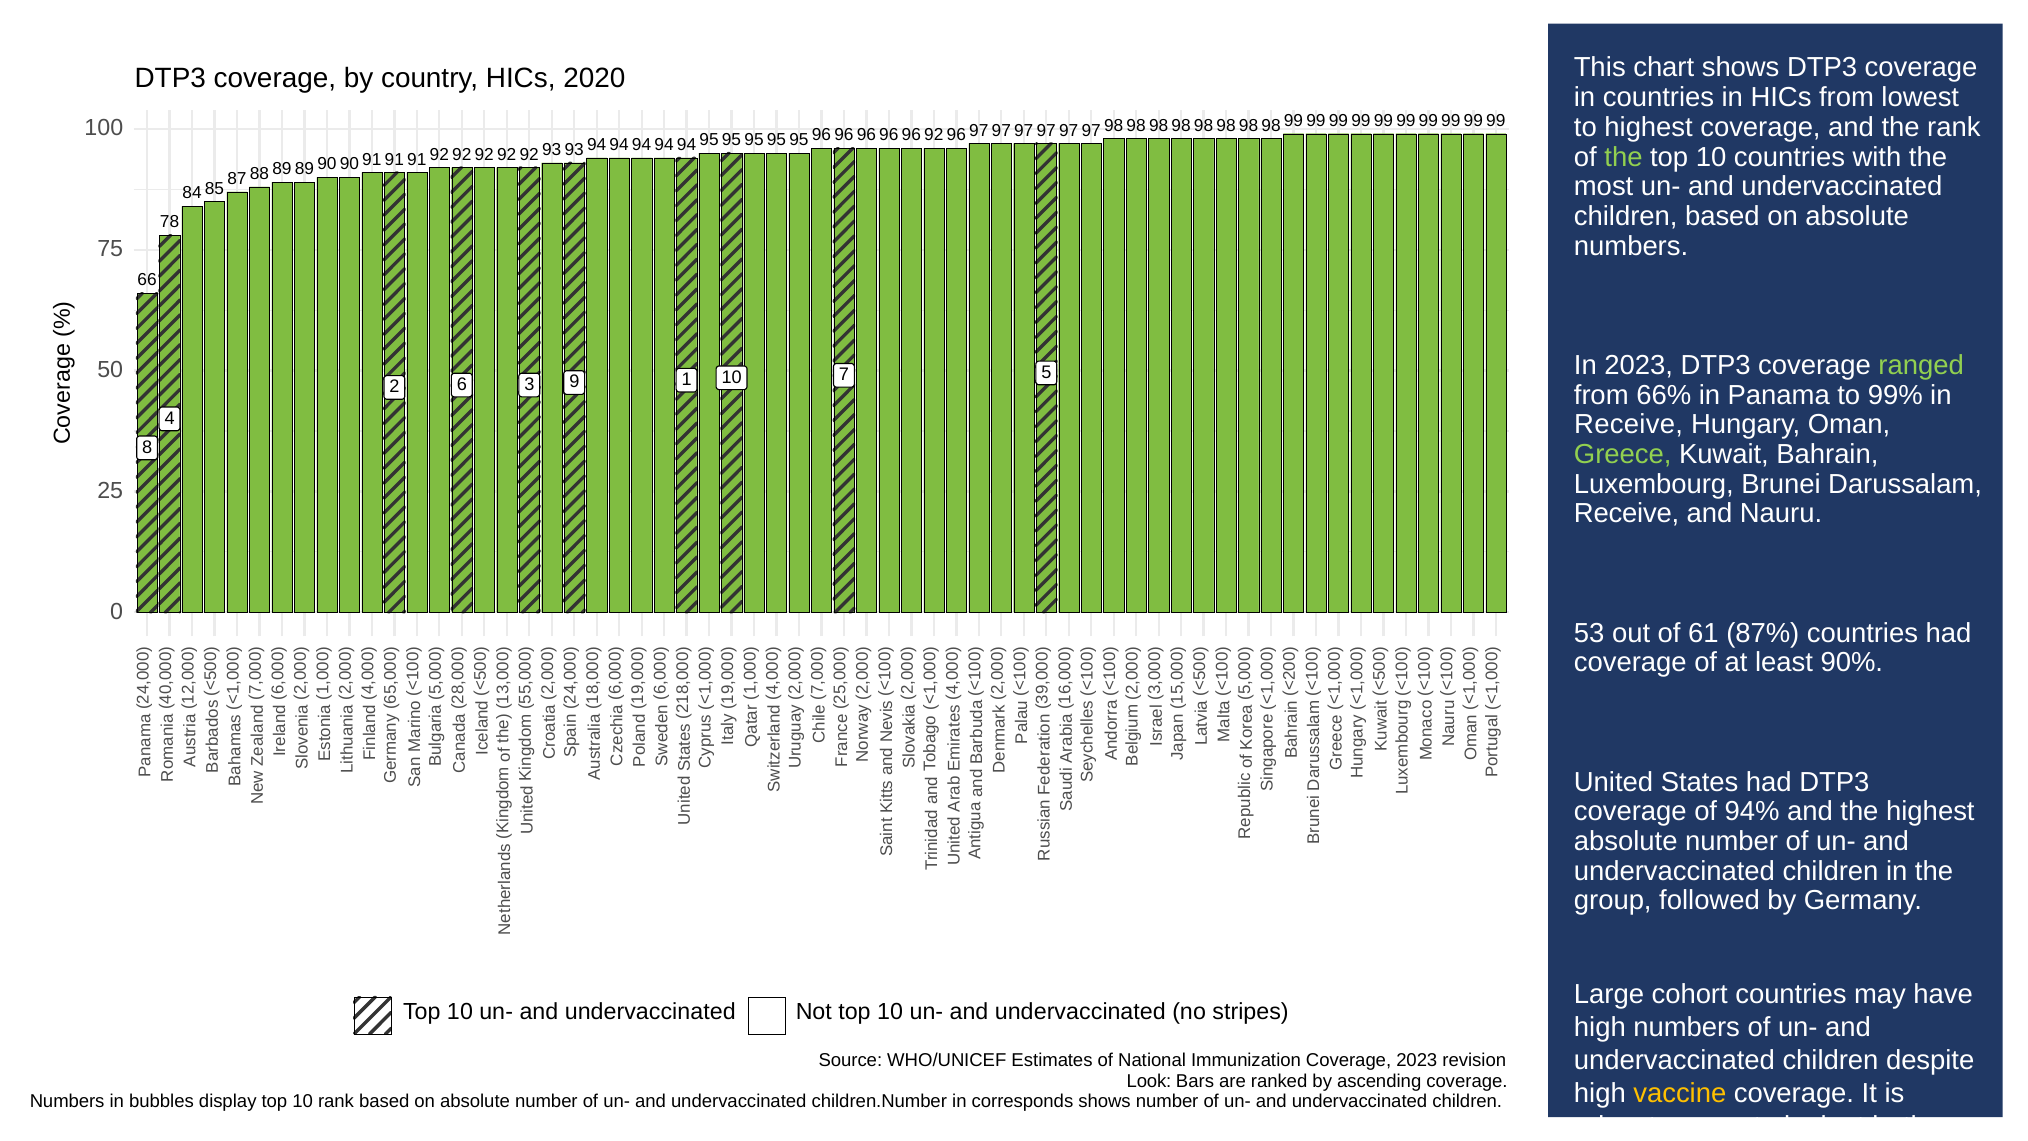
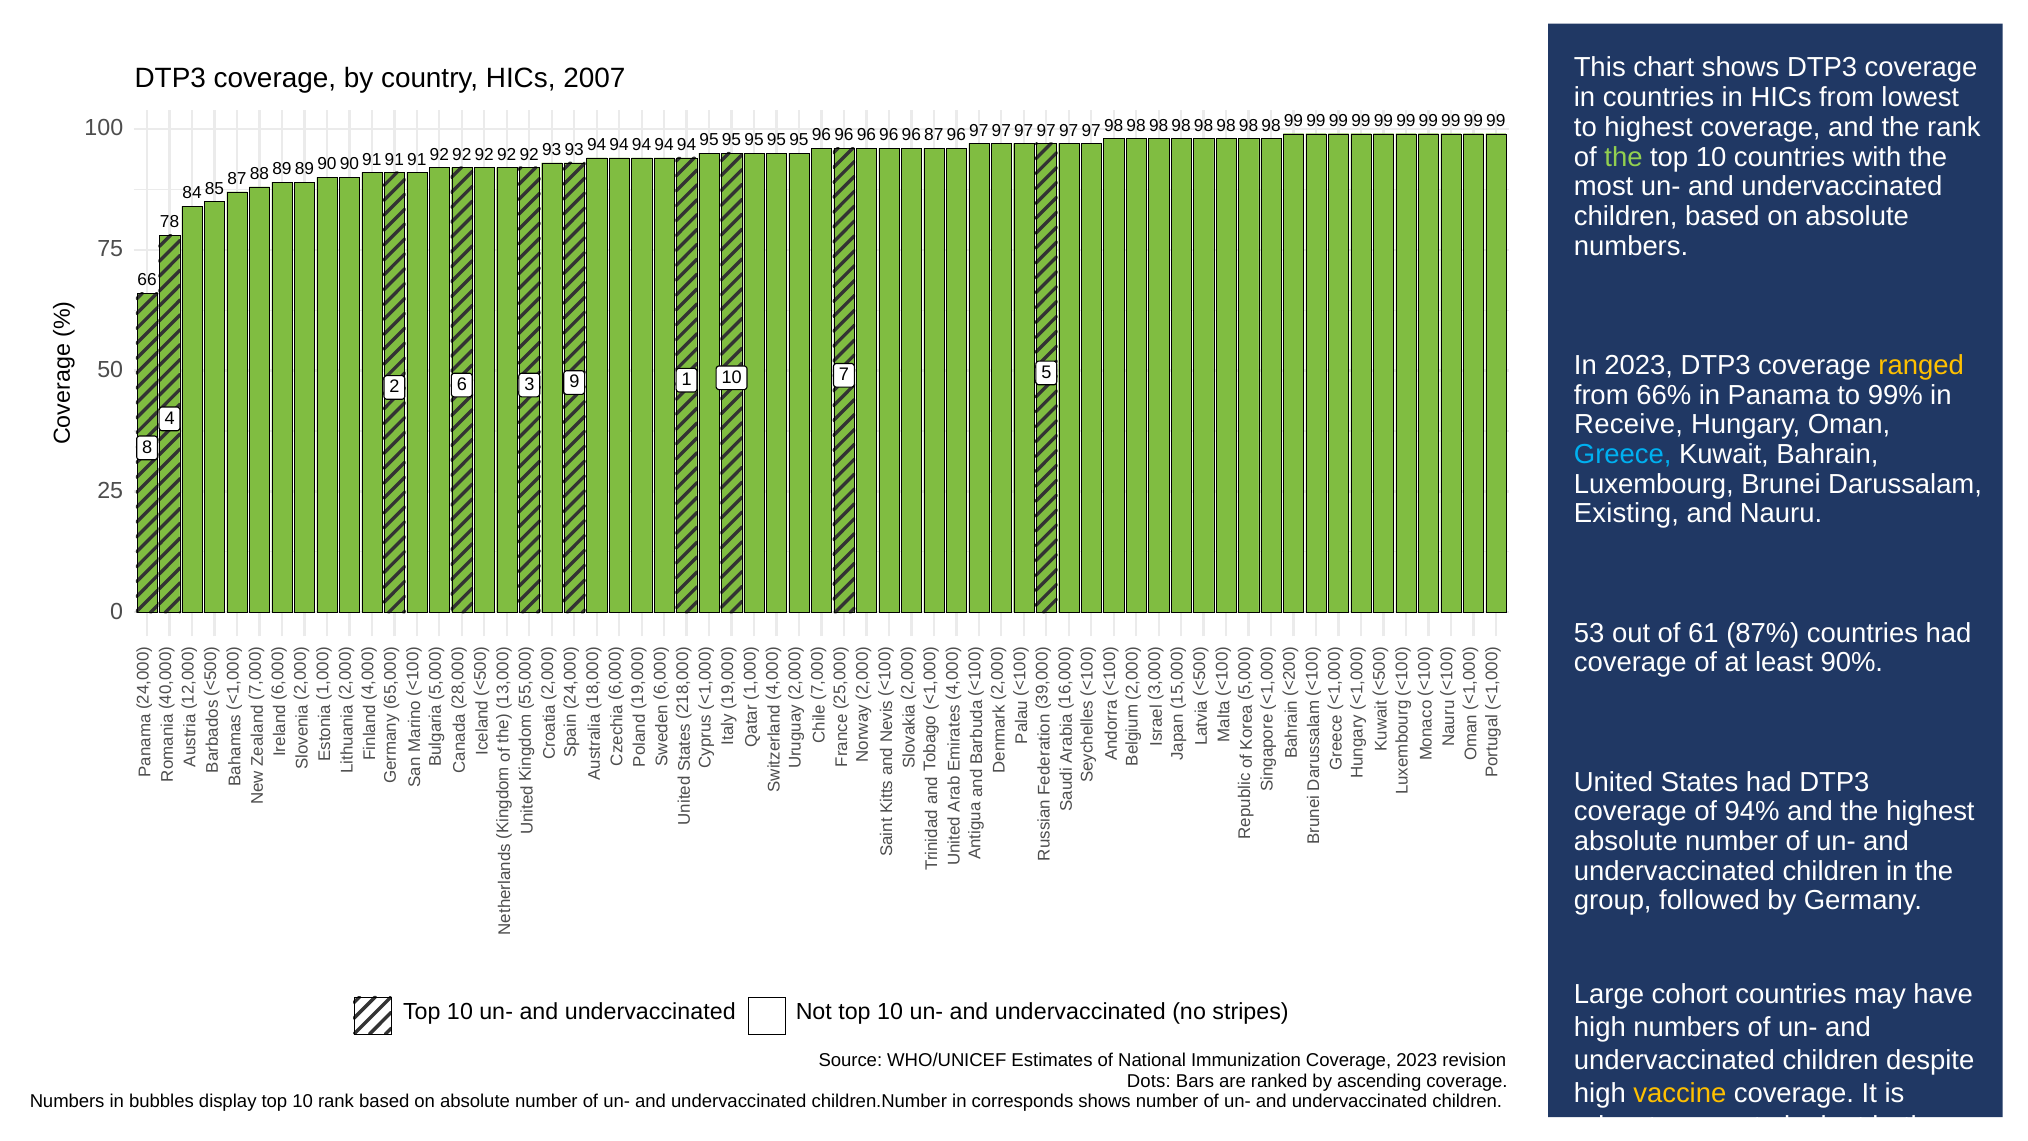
2020: 2020 -> 2007 (594, 78)
96 92: 92 -> 87 (934, 135)
ranged colour: light green -> yellow (1921, 365)
Greece colour: light green -> light blue (1623, 454)
Receive: Receive -> Existing (1626, 514)
Look: Look -> Dots (1149, 1081)
